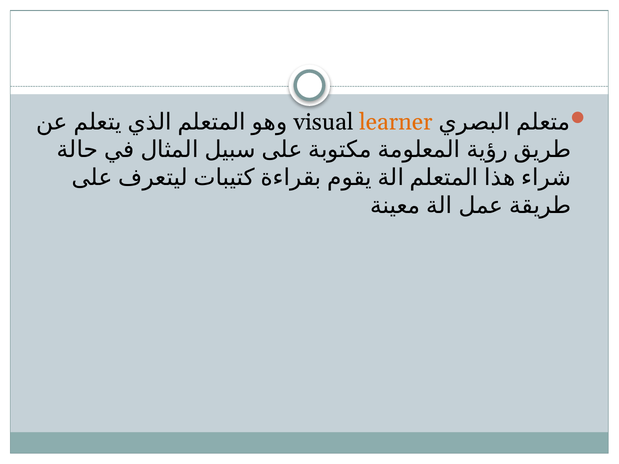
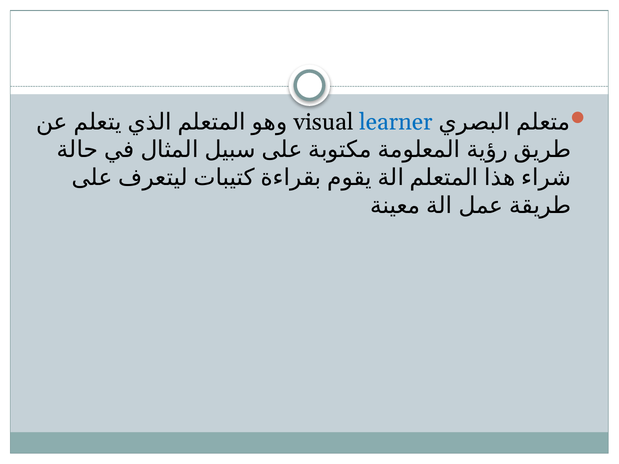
learner colour: orange -> blue (396, 122)
